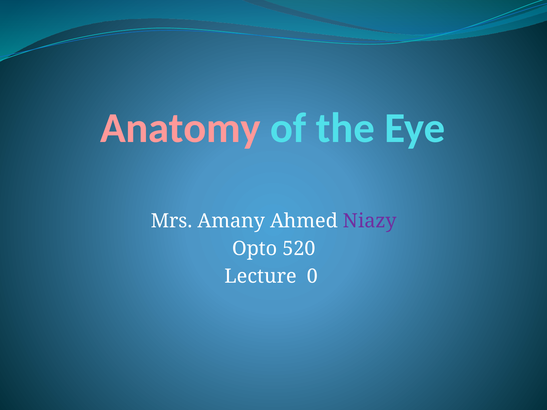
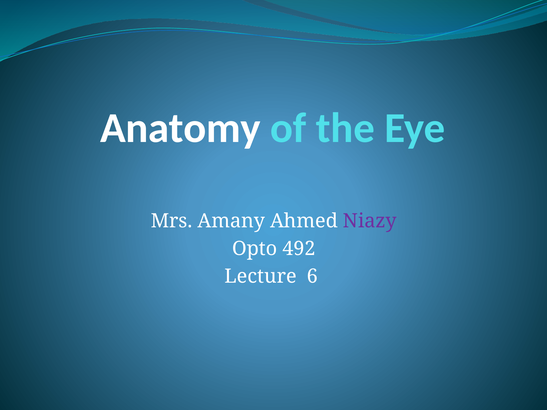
Anatomy colour: pink -> white (180, 128)
520: 520 -> 492 (299, 249)
0: 0 -> 6 (312, 276)
